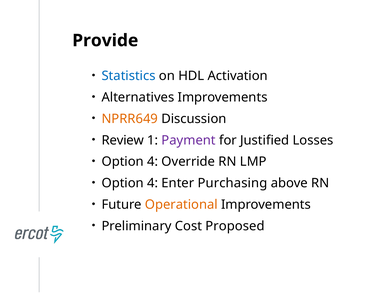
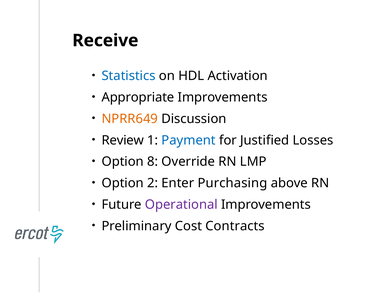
Provide: Provide -> Receive (105, 41)
Alternatives: Alternatives -> Appropriate (138, 97)
Payment colour: purple -> blue (189, 140)
4: 4 -> 8 (153, 162)
4: 4 -> 2 (153, 183)
Operational colour: orange -> purple (181, 205)
Proposed: Proposed -> Contracts (235, 226)
